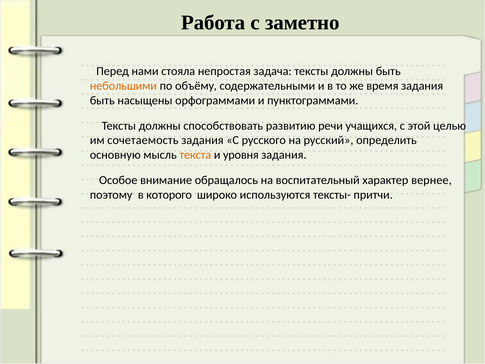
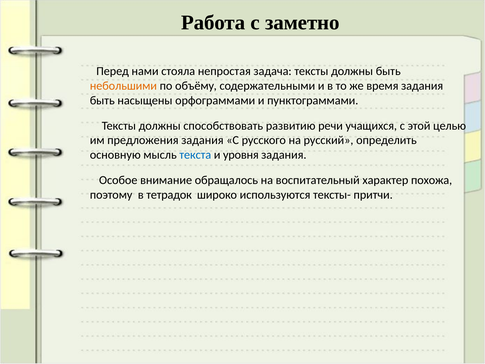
сочетаемость: сочетаемость -> предложения (143, 140)
текста colour: orange -> blue (195, 155)
вернее: вернее -> похожа (432, 180)
которого: которого -> тетрадок (169, 195)
